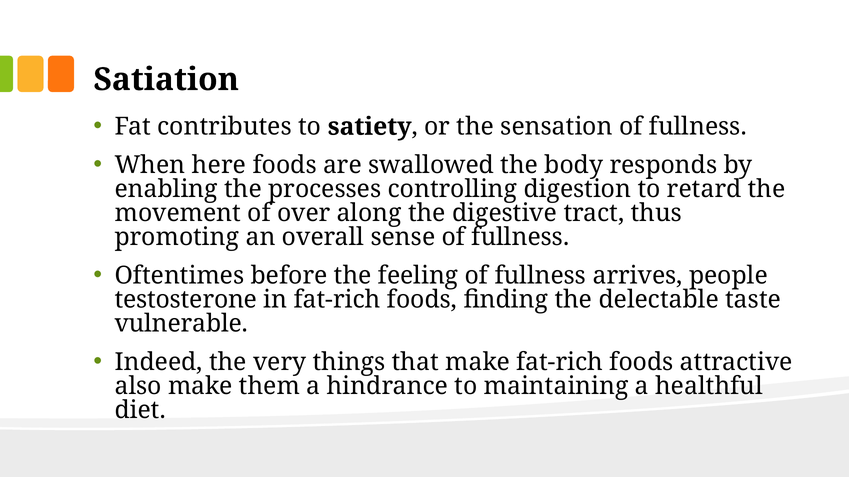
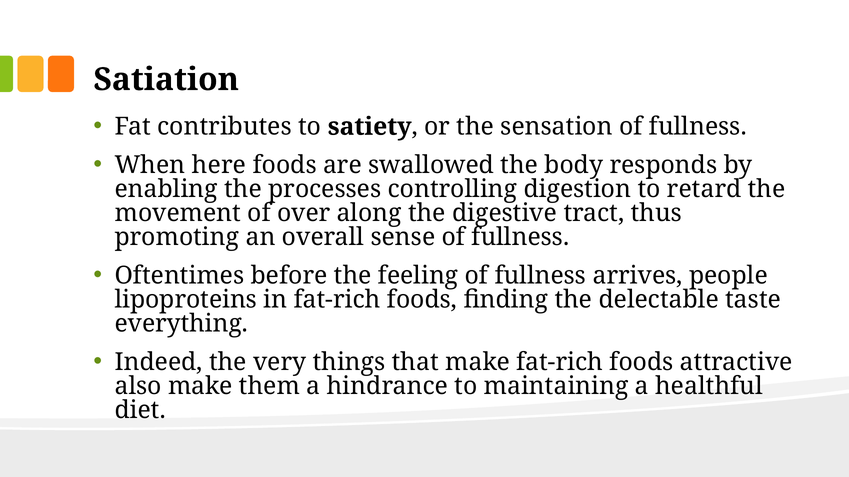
testosterone: testosterone -> lipoproteins (186, 300)
vulnerable: vulnerable -> everything (181, 324)
